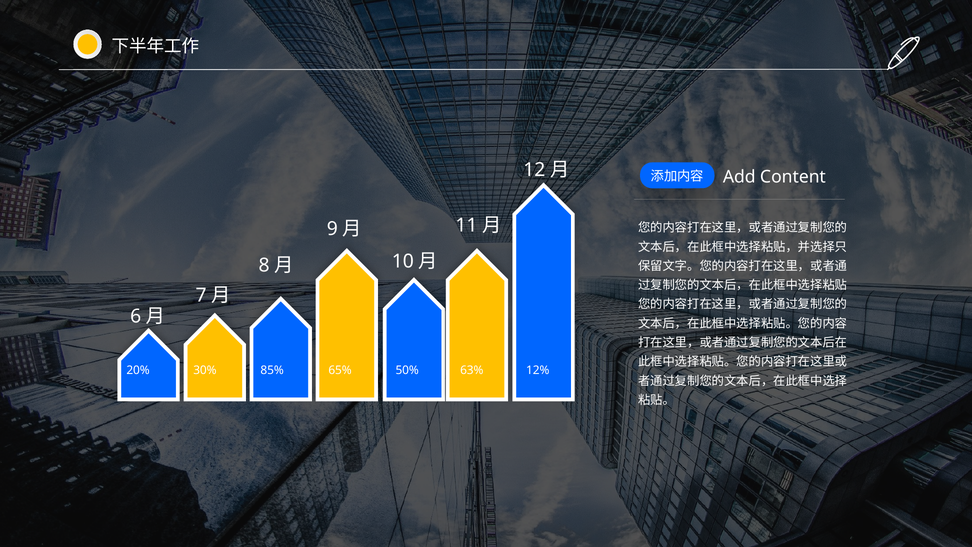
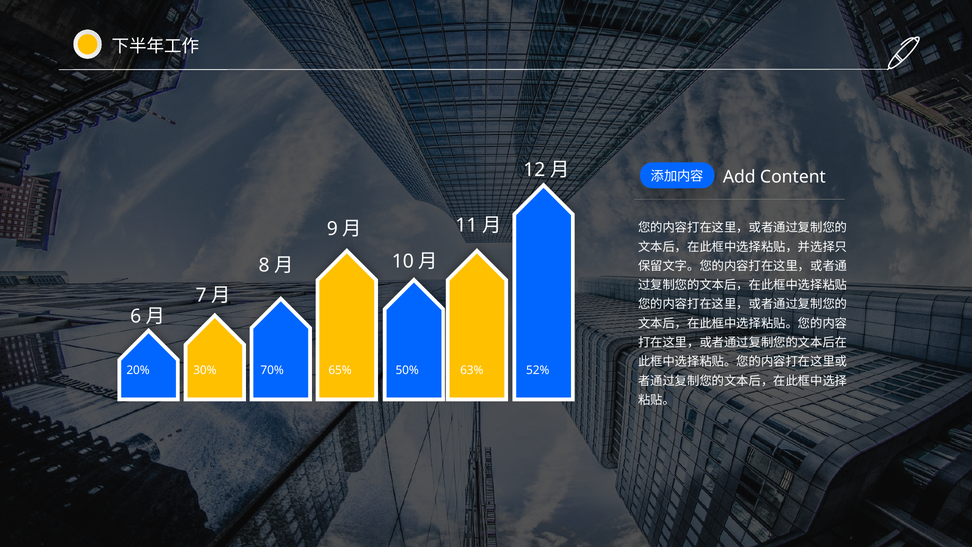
85%: 85% -> 70% (272, 370)
12%: 12% -> 52% (538, 370)
